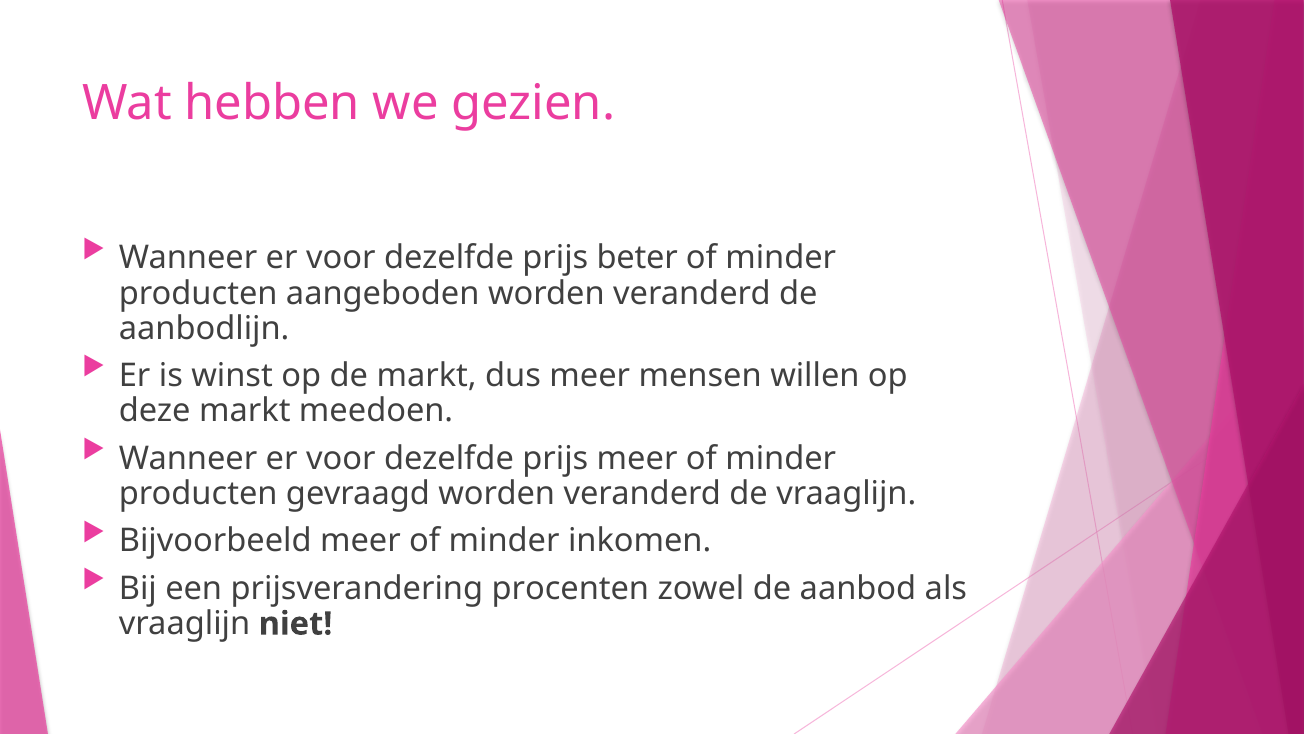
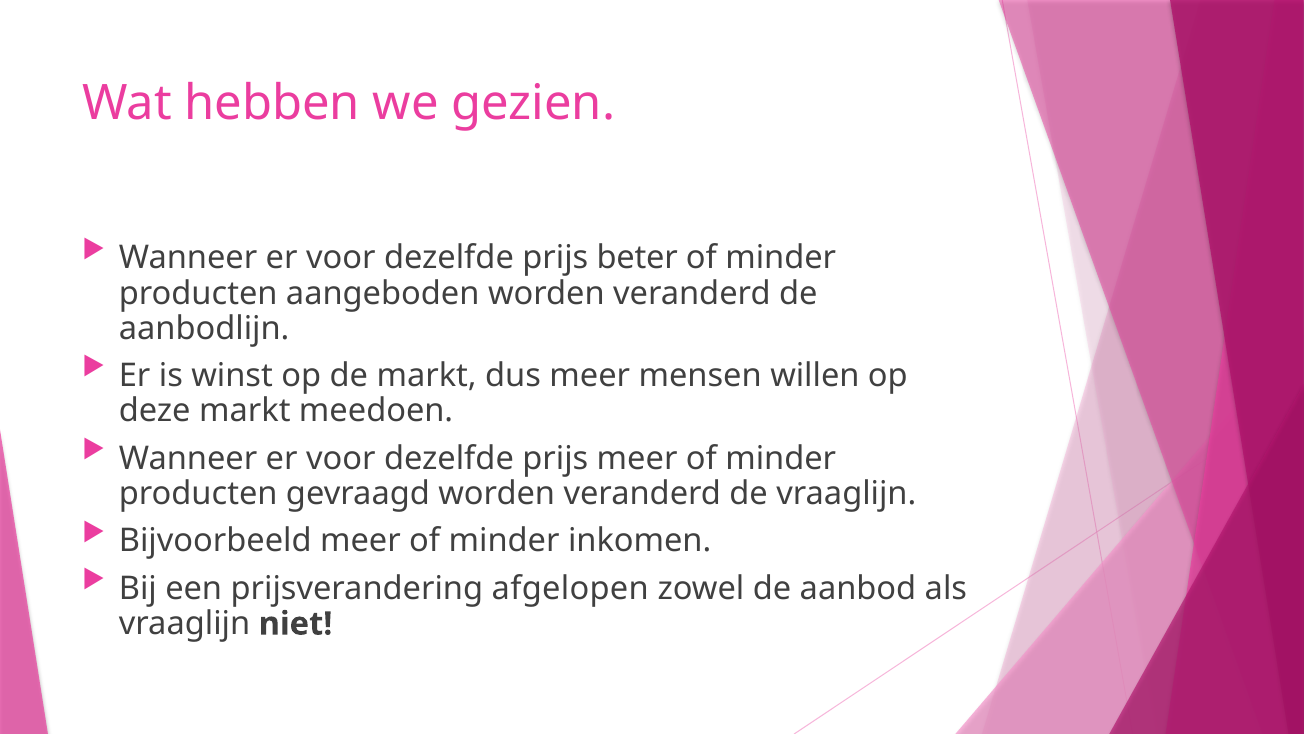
procenten: procenten -> afgelopen (570, 588)
